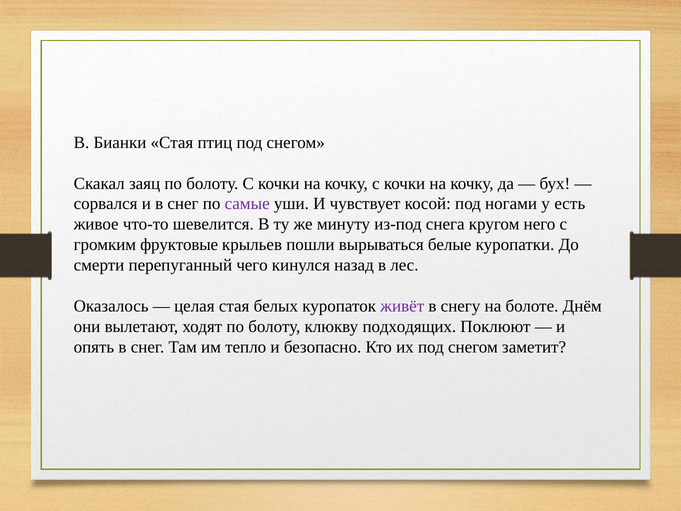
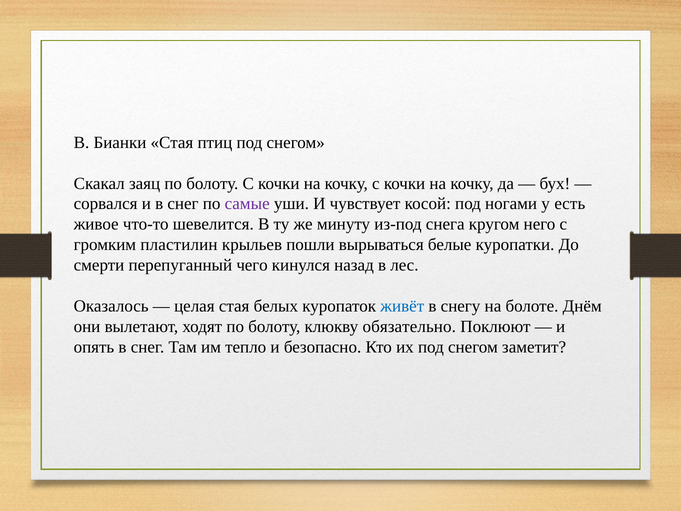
фруктовые: фруктовые -> пластилин (179, 245)
живёт colour: purple -> blue (402, 306)
подходящих: подходящих -> обязательно (409, 326)
